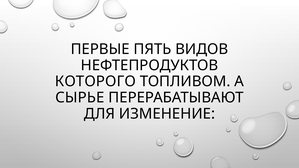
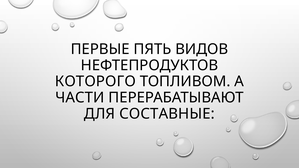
СЫРЬЕ: СЫРЬЕ -> ЧАСТИ (80, 98)
ИЗМЕНЕНИЕ: ИЗМЕНЕНИЕ -> СОСТАВНЫЕ (167, 114)
